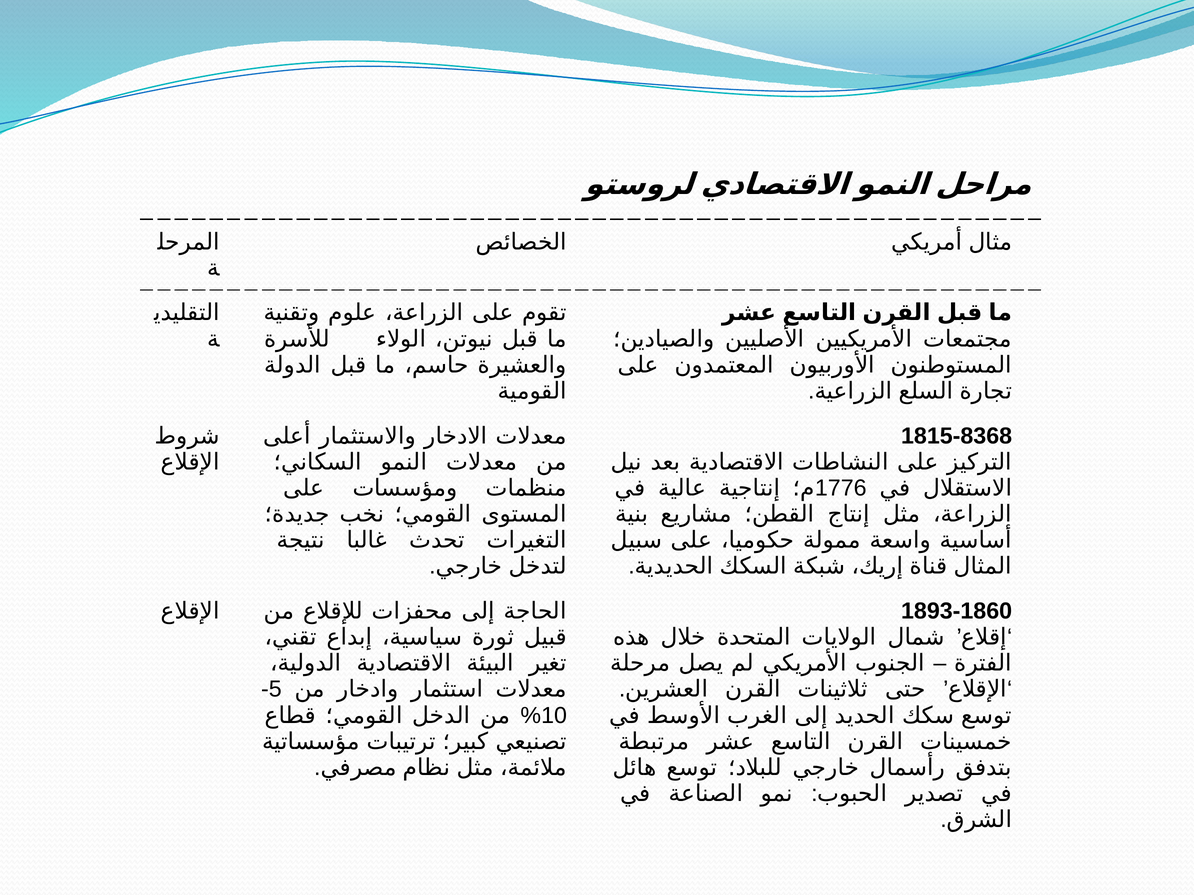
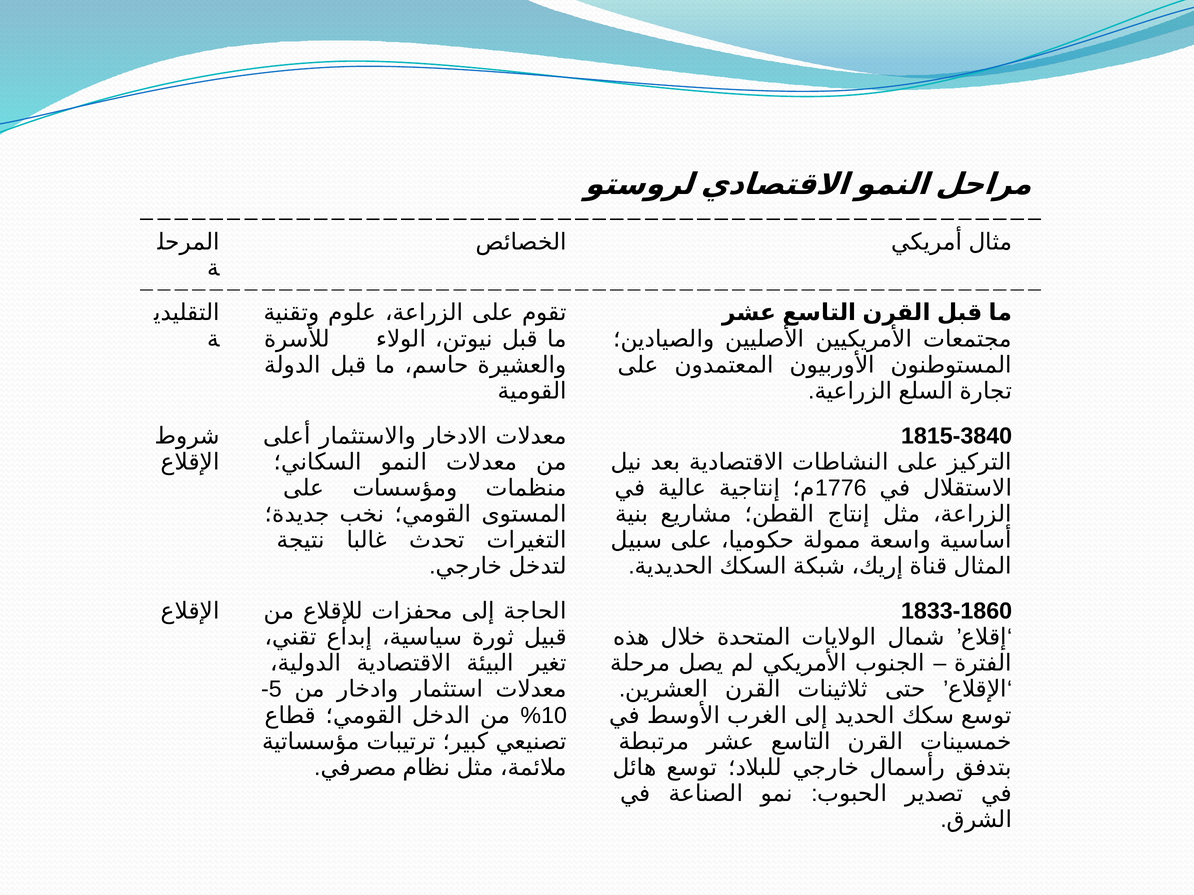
1815-8368: 1815-8368 -> 1815-3840 (957, 436)
1893-1860: 1893-1860 -> 1833-1860 (957, 611)
